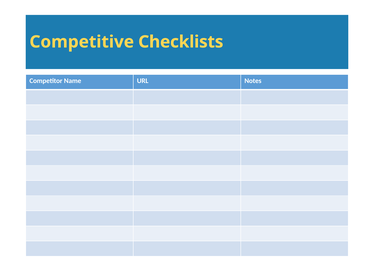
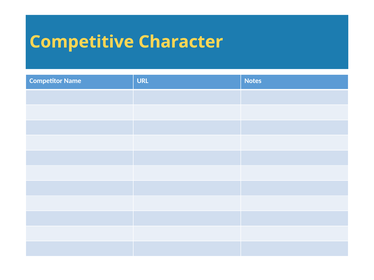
Checklists: Checklists -> Character (181, 42)
